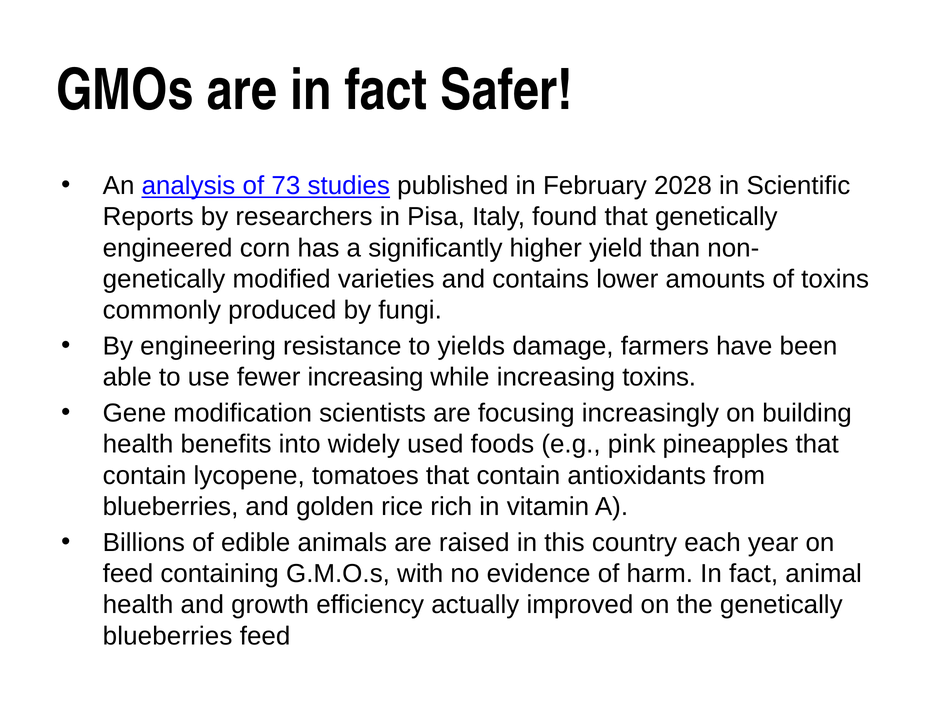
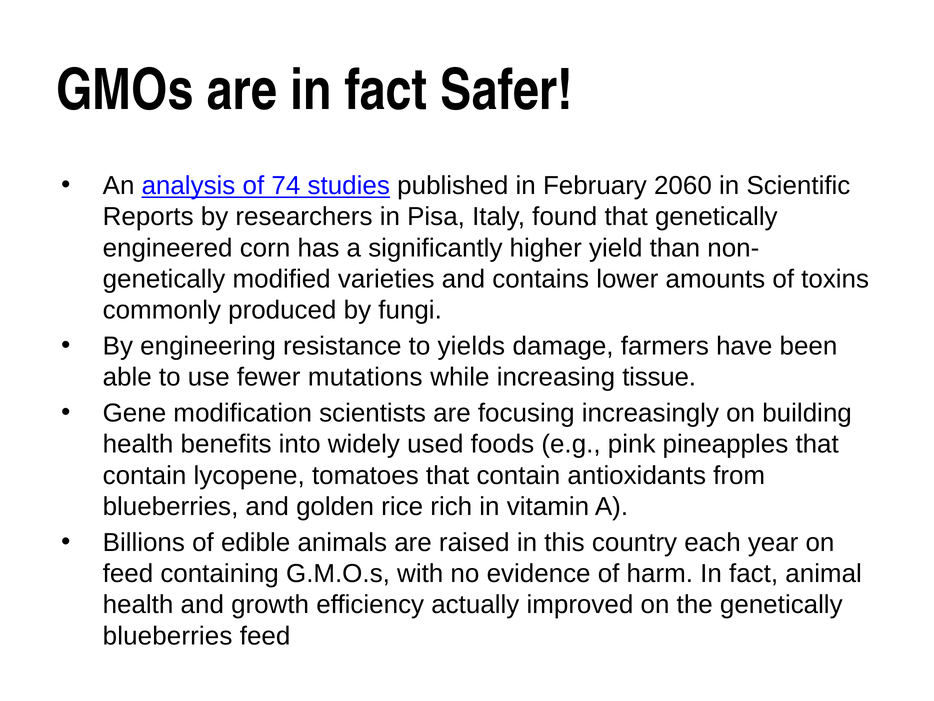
73: 73 -> 74 (286, 186)
2028: 2028 -> 2060 (683, 186)
fewer increasing: increasing -> mutations (365, 377)
increasing toxins: toxins -> tissue (659, 377)
